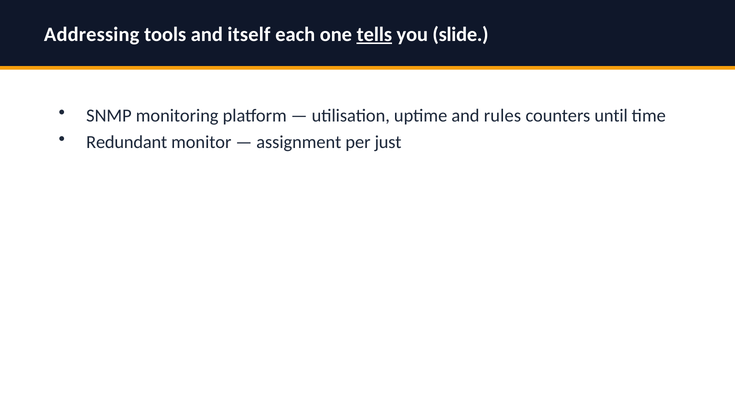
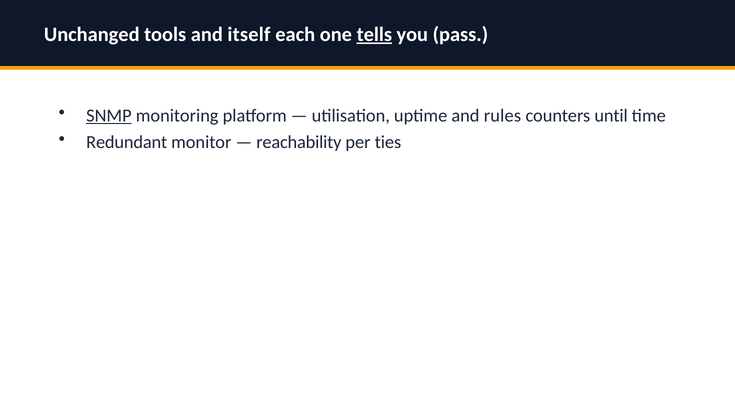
Addressing: Addressing -> Unchanged (92, 34)
slide: slide -> pass (460, 34)
SNMP underline: none -> present (109, 116)
assignment: assignment -> reachability (299, 142)
just: just -> ties (388, 142)
